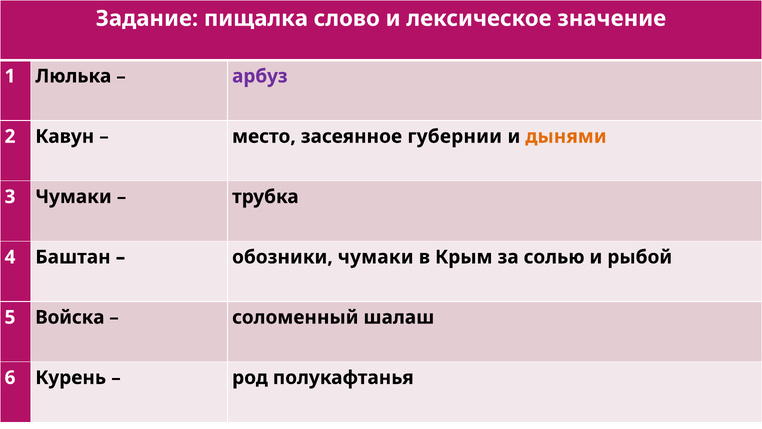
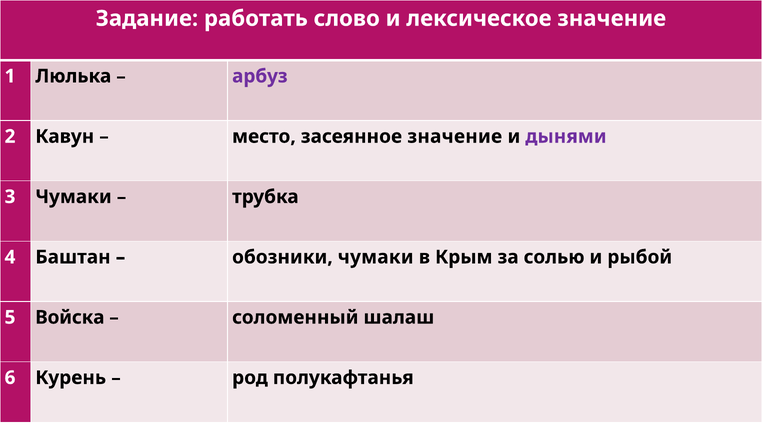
пищалка: пищалка -> работать (256, 18)
засеянное губернии: губернии -> значение (455, 136)
дынями colour: orange -> purple (566, 136)
